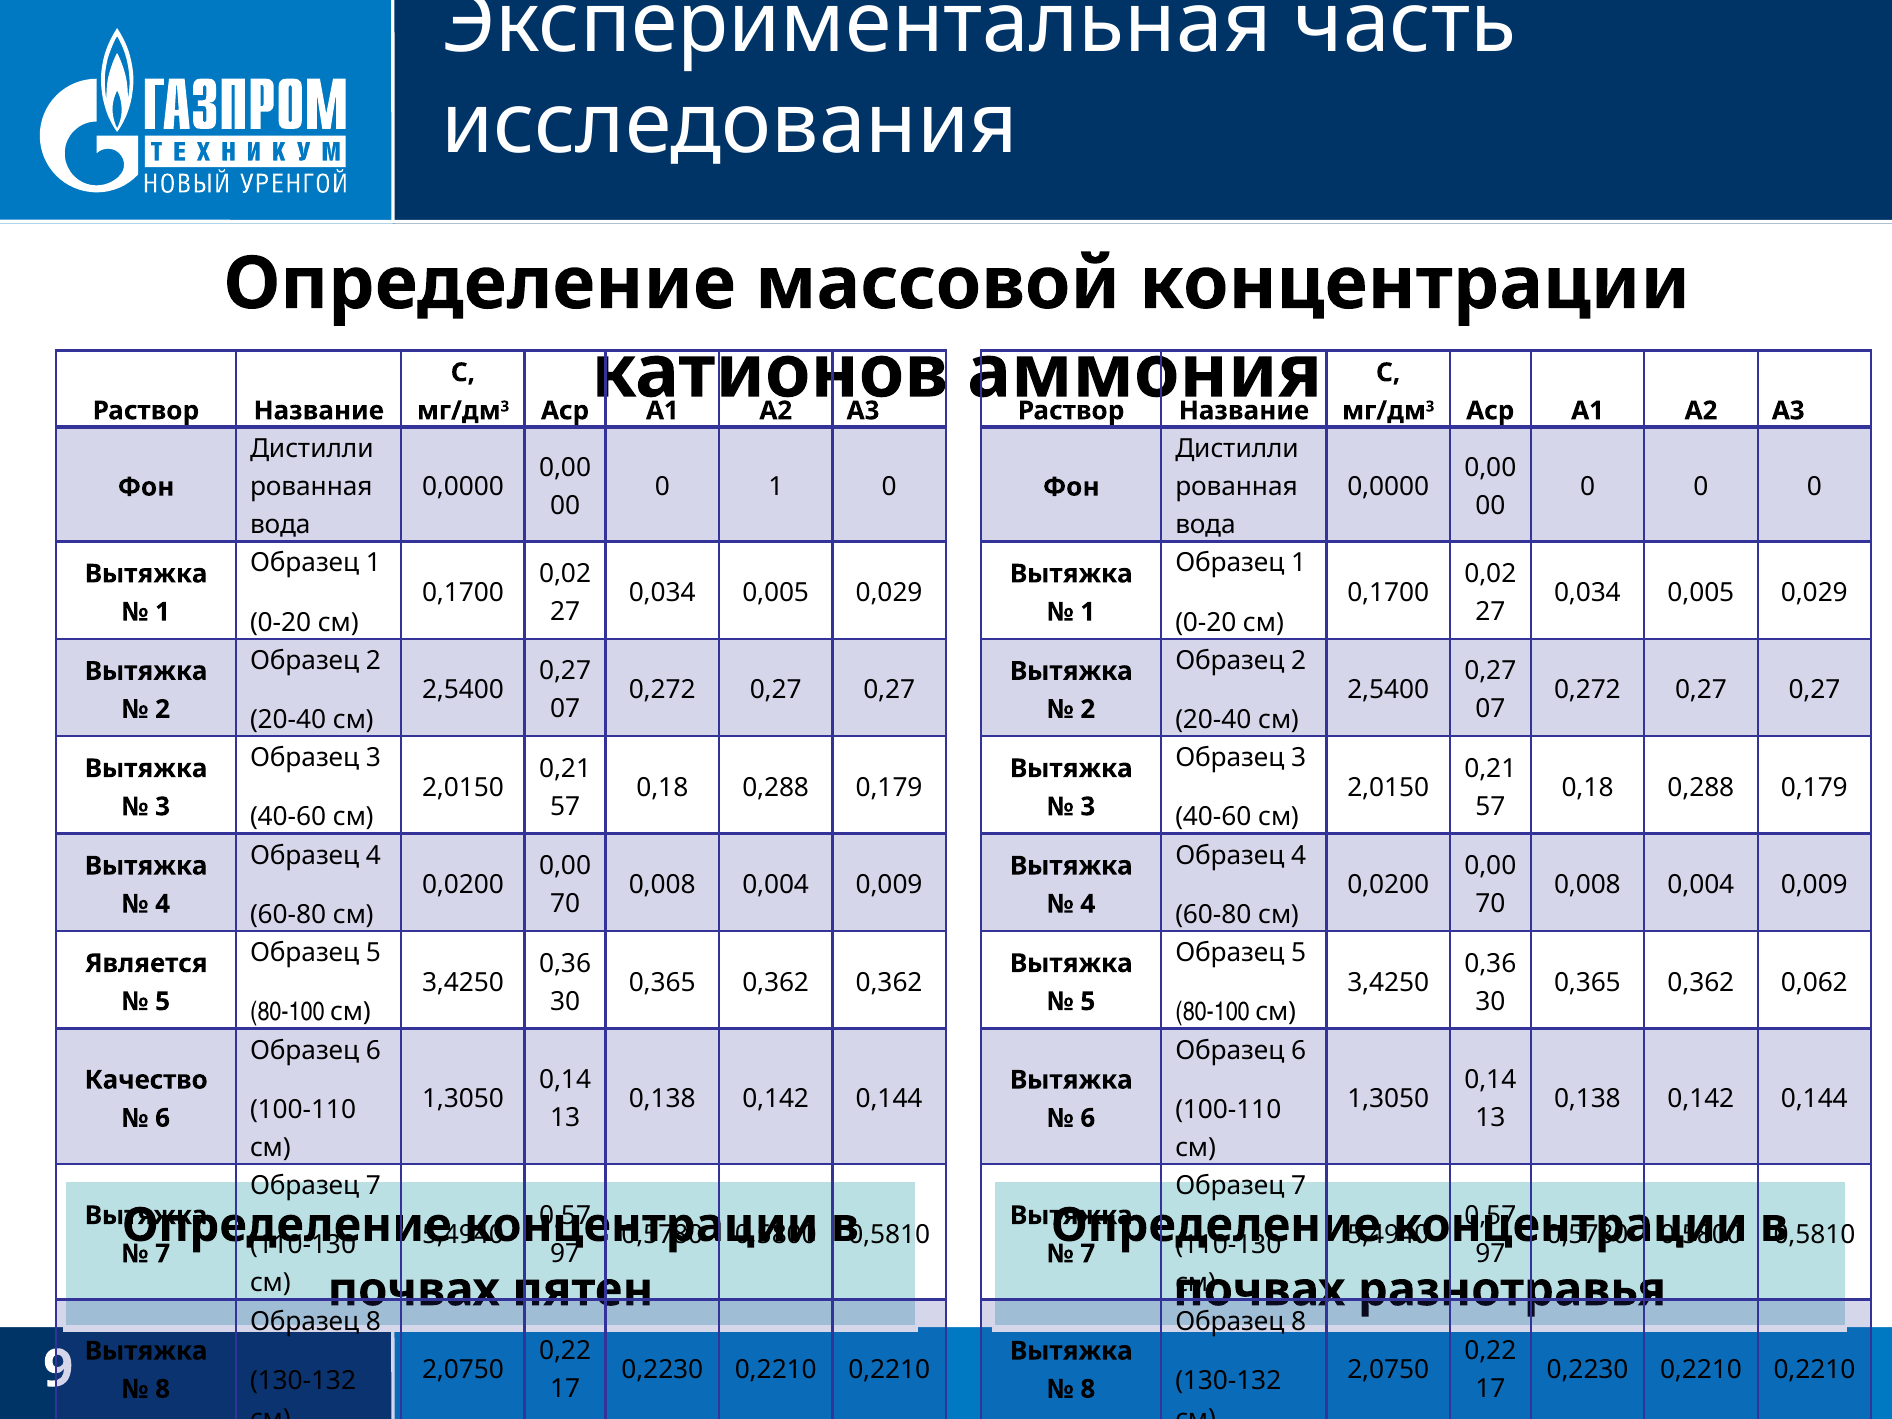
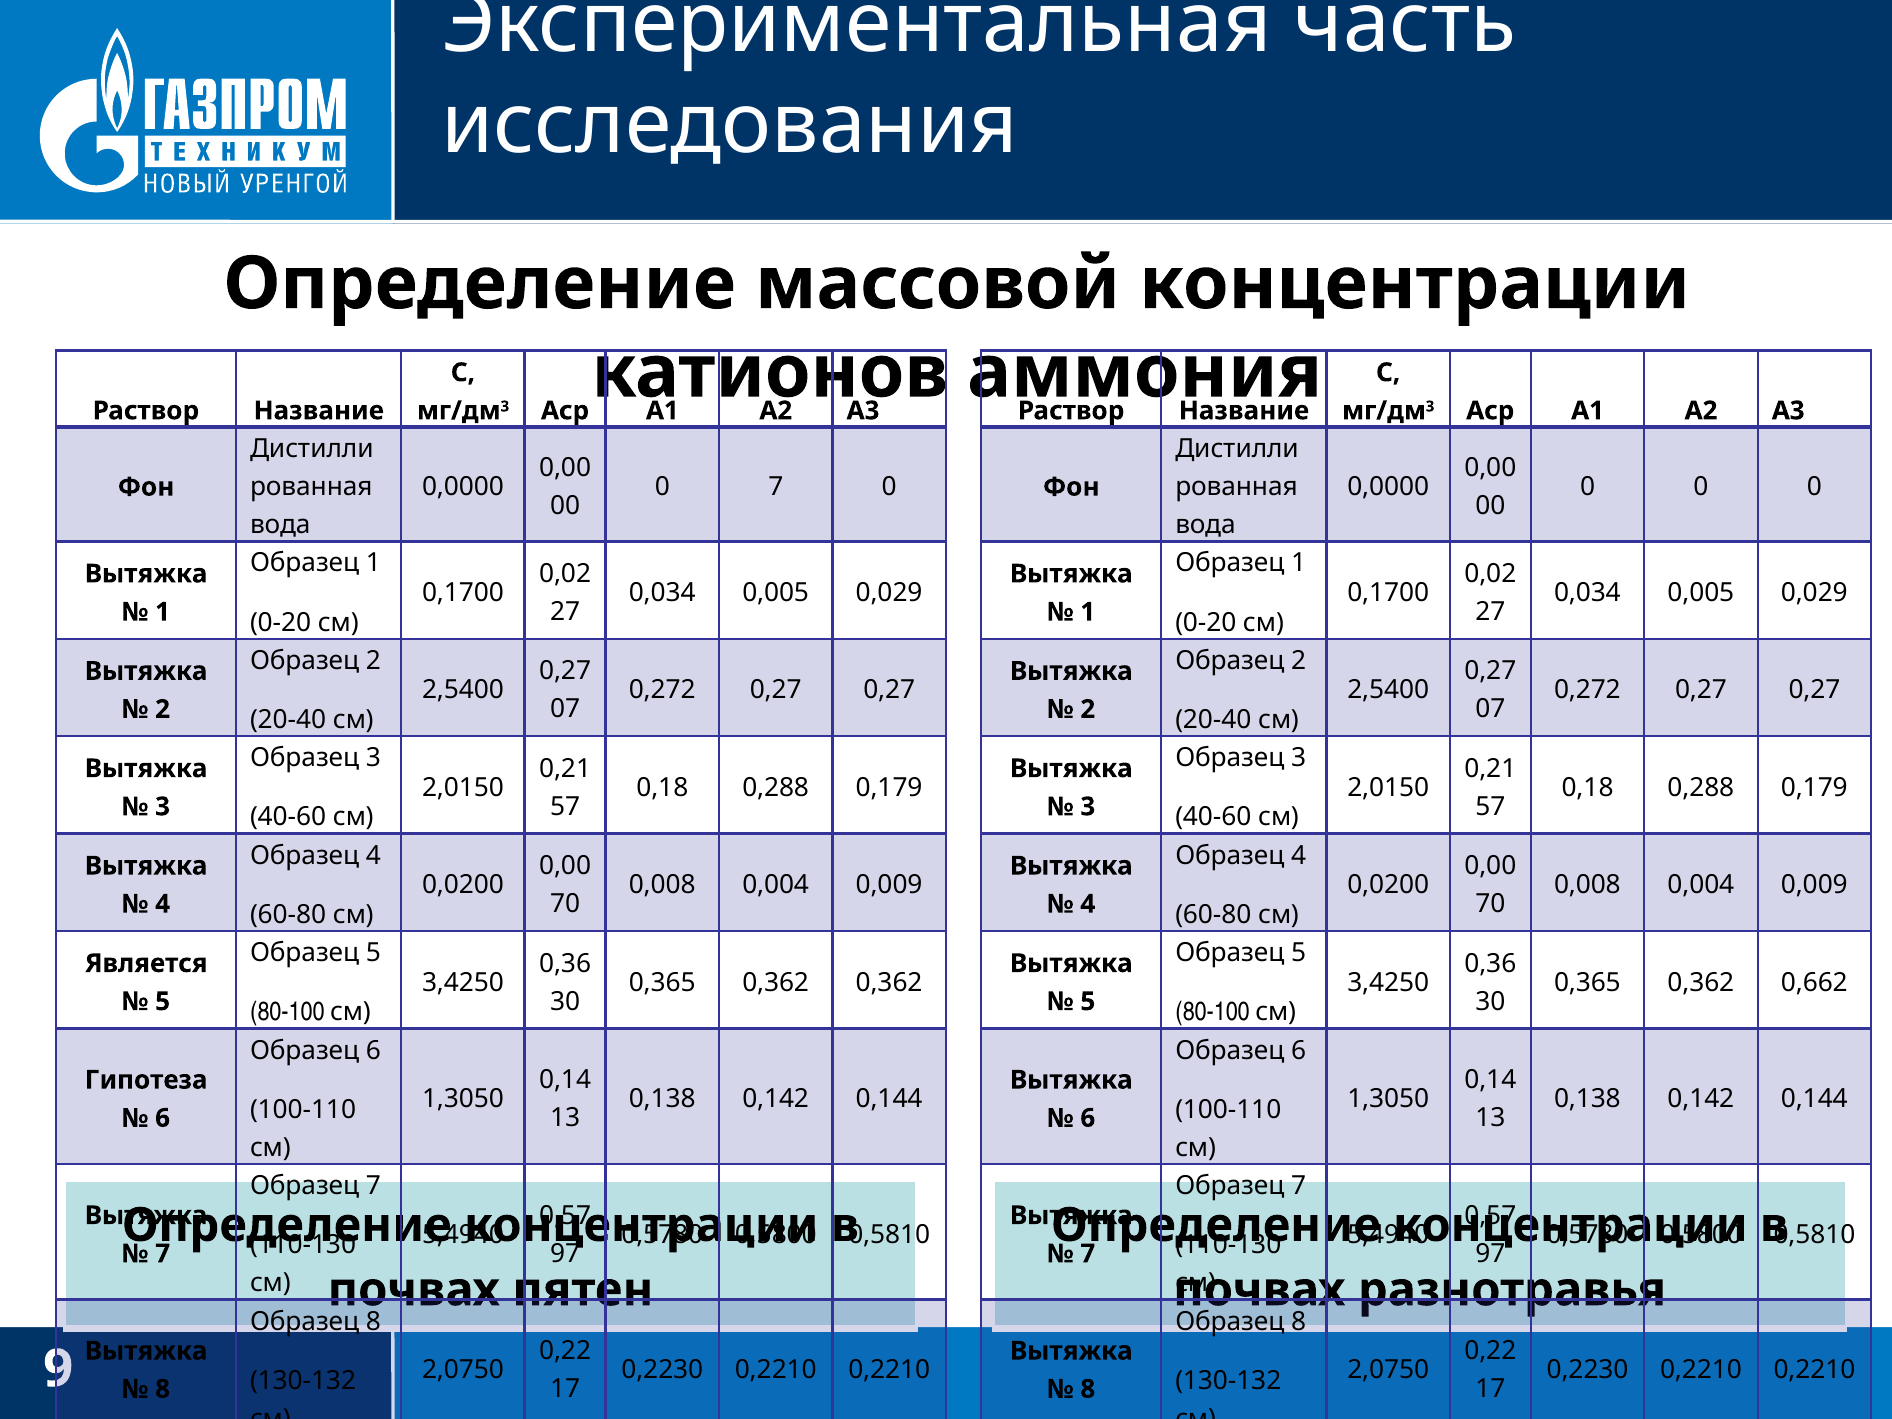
0 1: 1 -> 7 (776, 487)
0,062: 0,062 -> 0,662 (1814, 982)
Качество: Качество -> Гипотеза (146, 1080)
